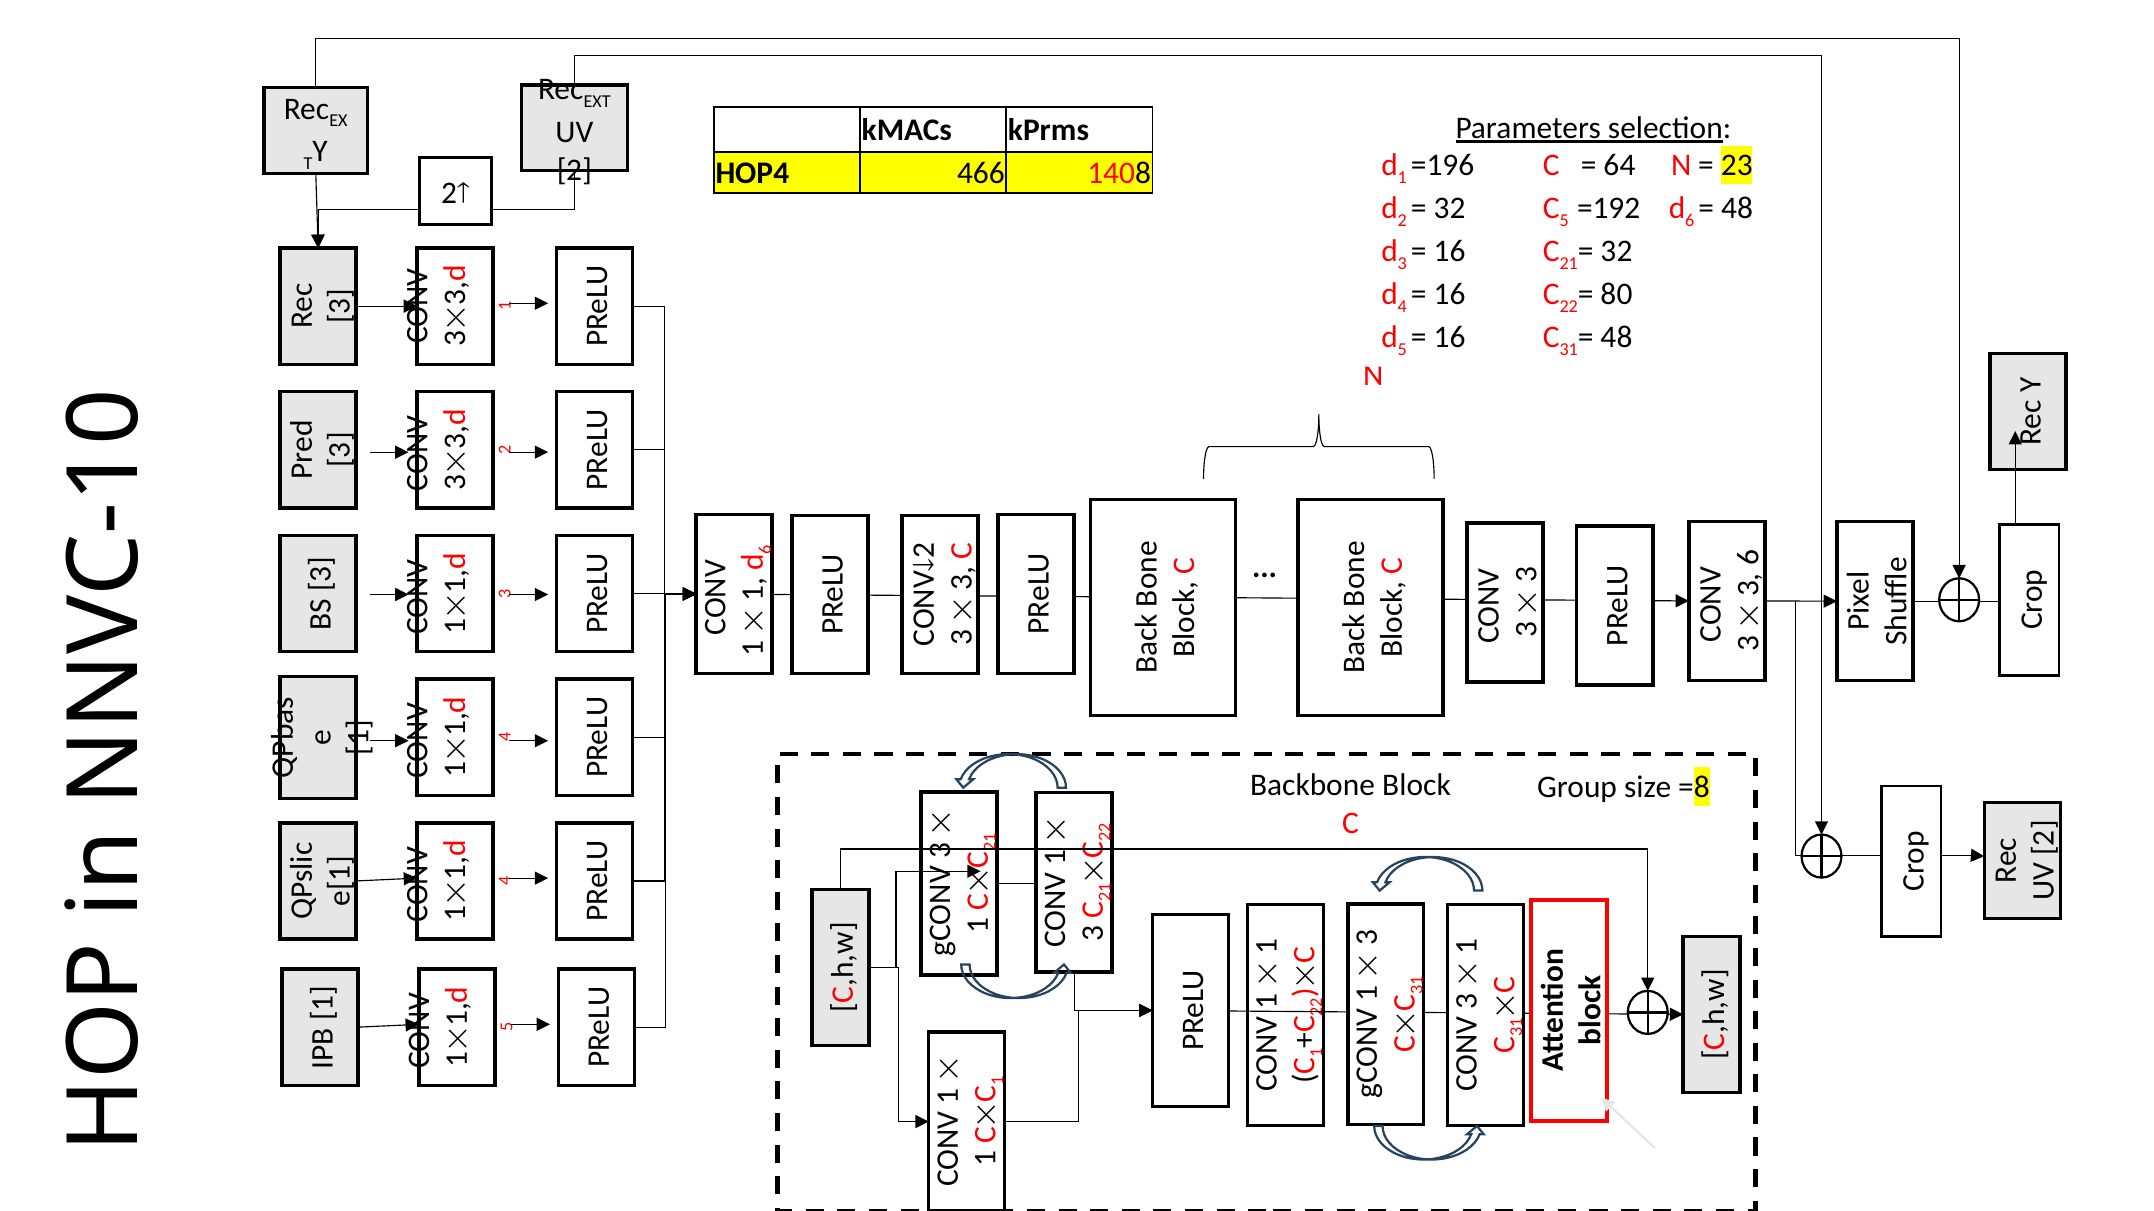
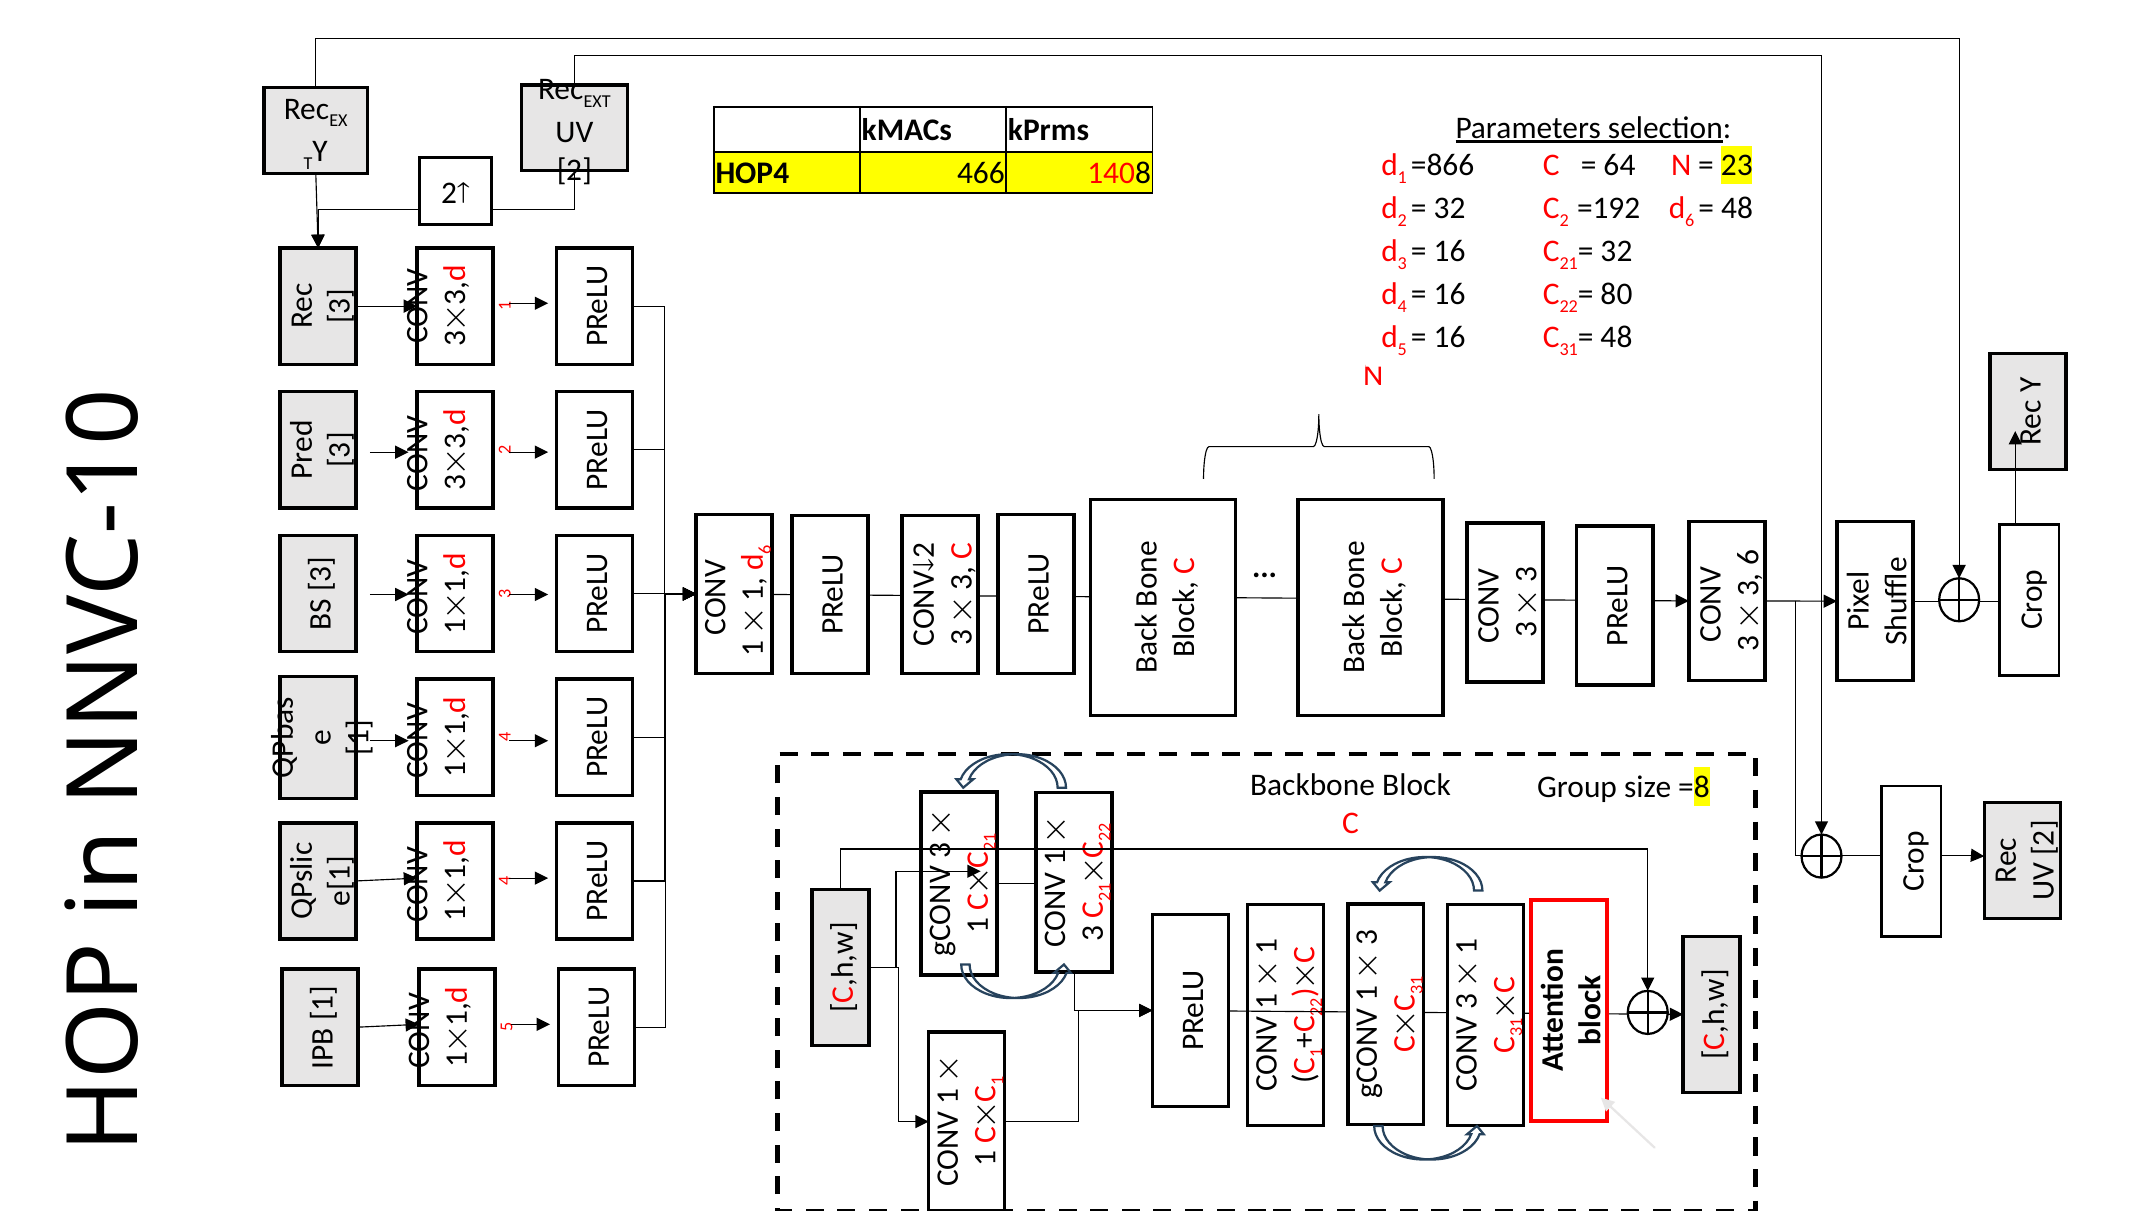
=196: =196 -> =866 (1443, 166)
32 C 5: 5 -> 2 (1564, 221)
